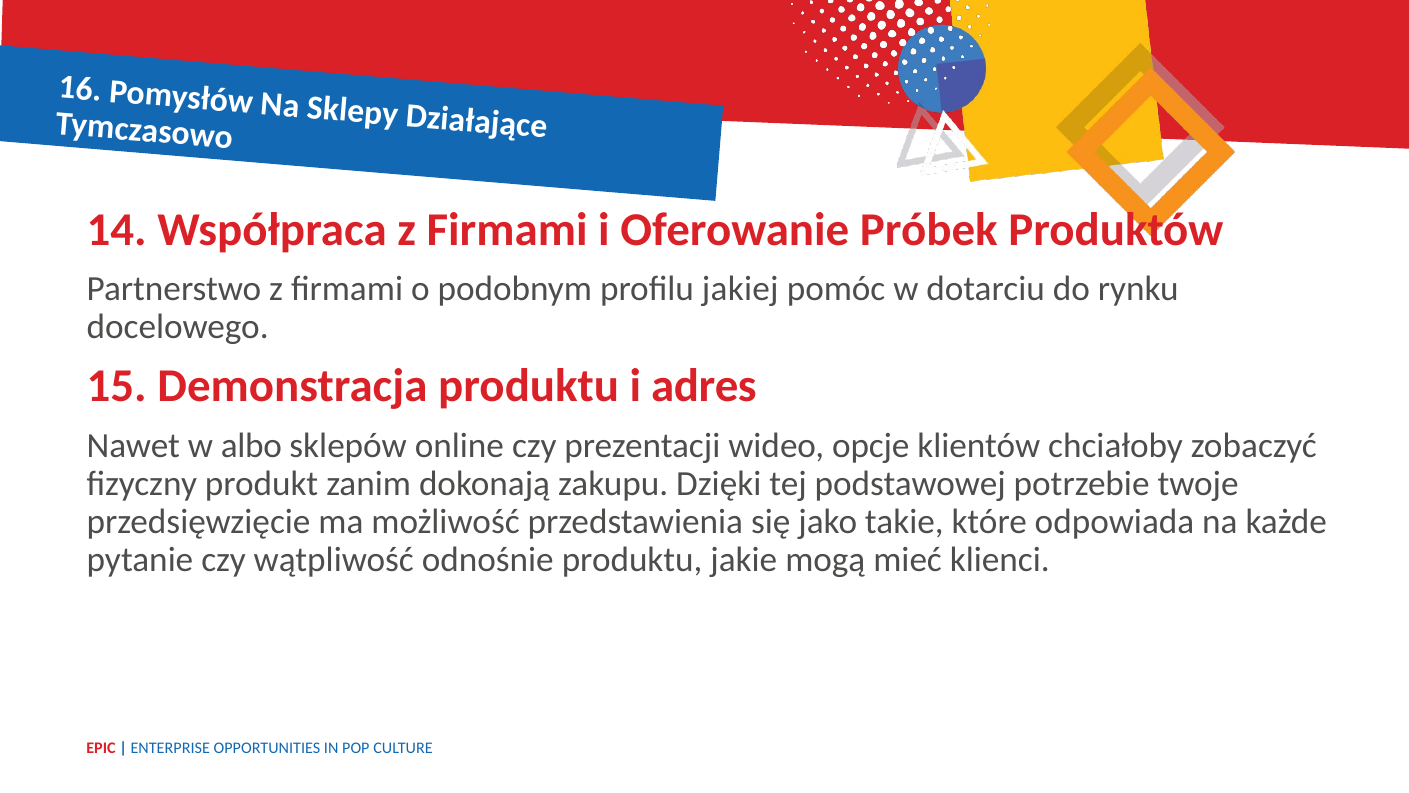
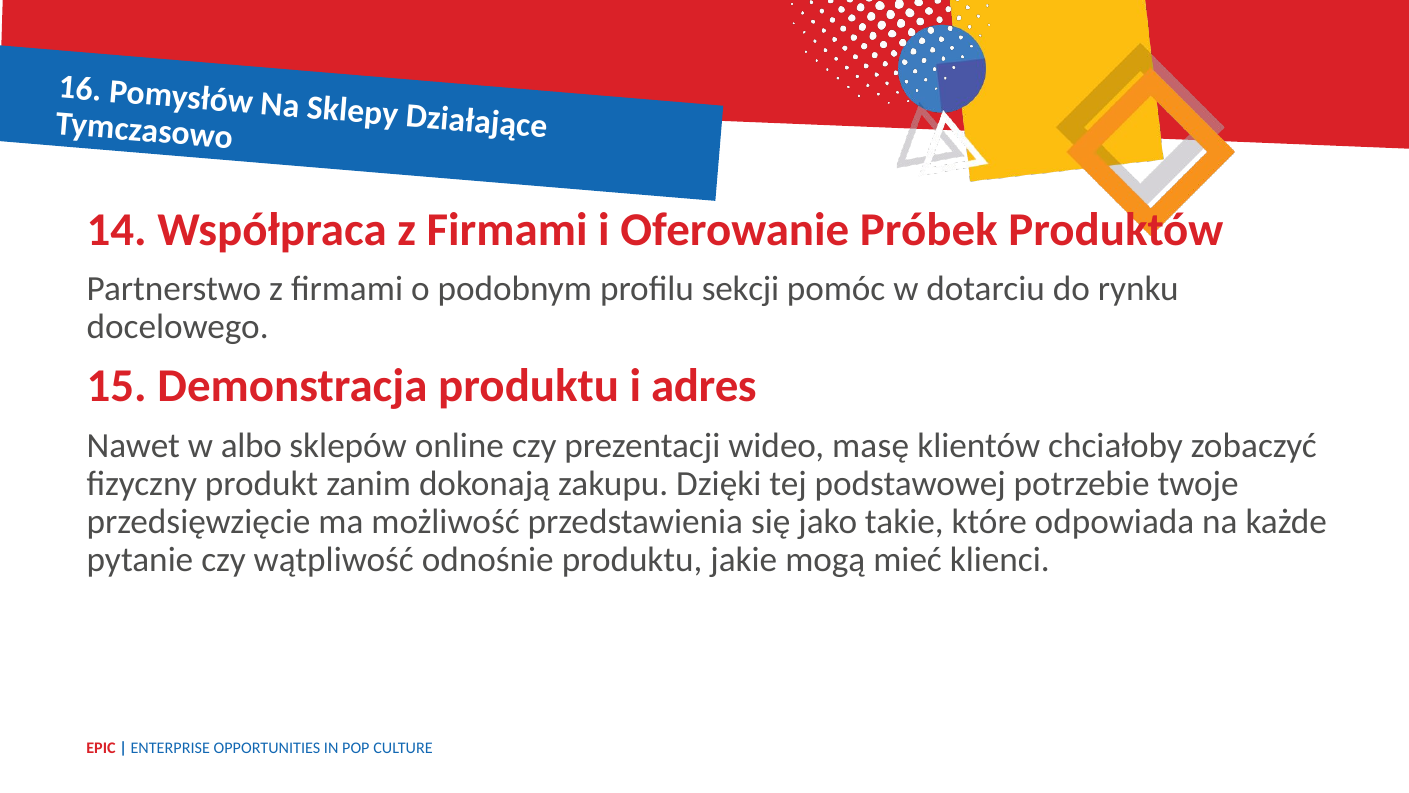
jakiej: jakiej -> sekcji (741, 289)
opcje: opcje -> masę (871, 445)
